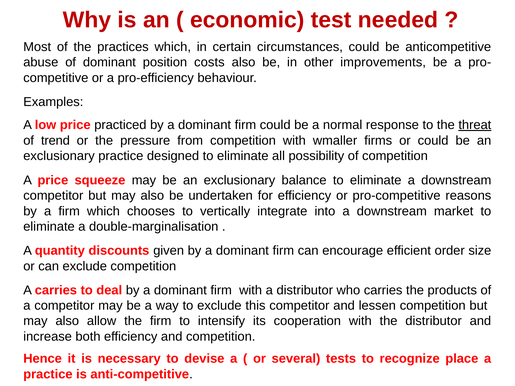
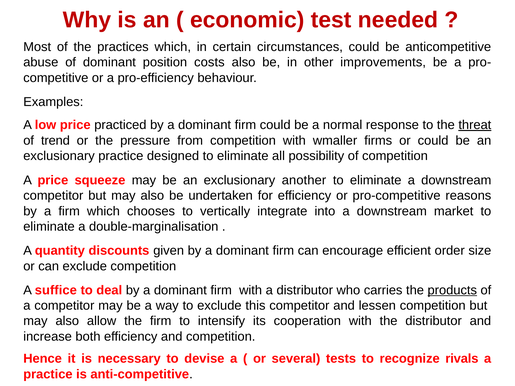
balance: balance -> another (304, 180)
A carries: carries -> suffice (56, 290)
products underline: none -> present (452, 290)
place: place -> rivals (462, 359)
